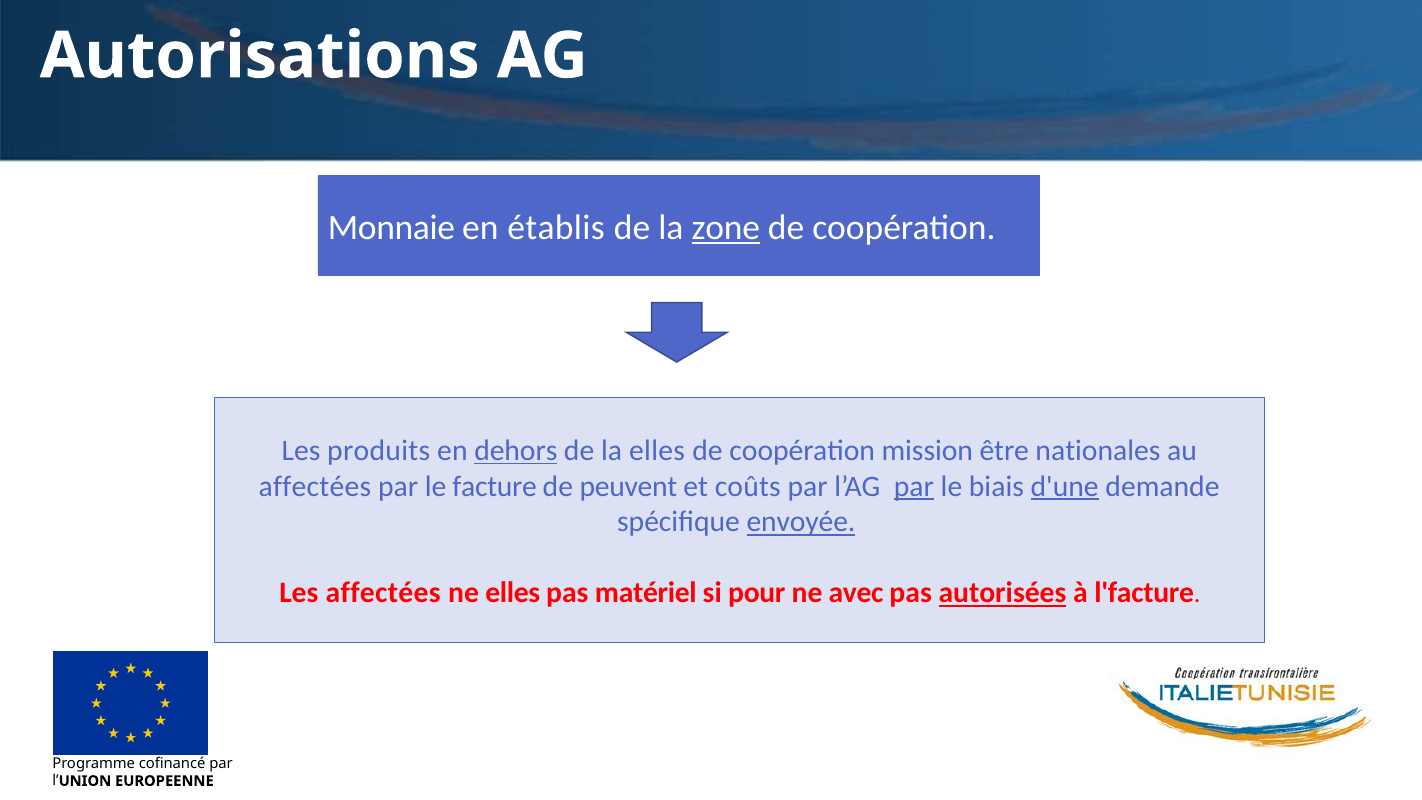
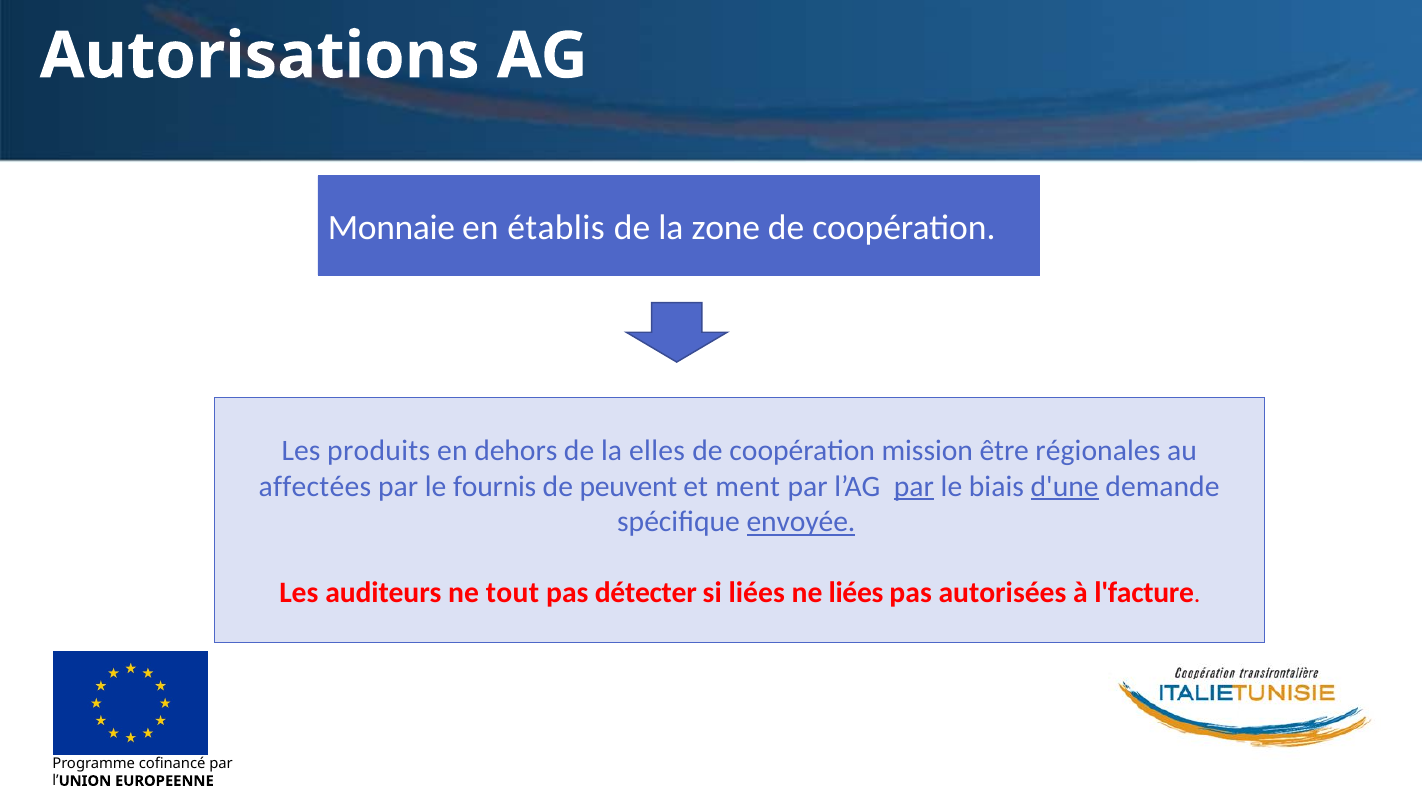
zone underline: present -> none (726, 228)
dehors underline: present -> none (516, 451)
nationales: nationales -> régionales (1098, 451)
facture: facture -> fournis (495, 486)
coûts: coûts -> ment (748, 486)
Les affectées: affectées -> auditeurs (383, 593)
ne elles: elles -> tout (512, 593)
matériel: matériel -> détecter (646, 593)
si pour: pour -> liées (757, 593)
ne avec: avec -> liées (856, 593)
autorisées underline: present -> none (1002, 593)
